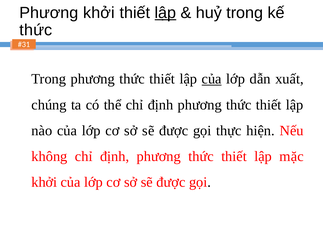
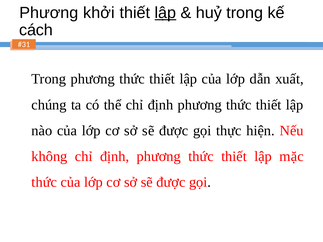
thức: thức -> cách (36, 30)
của underline: present -> none (212, 79)
khởi: khởi -> thức (44, 182)
